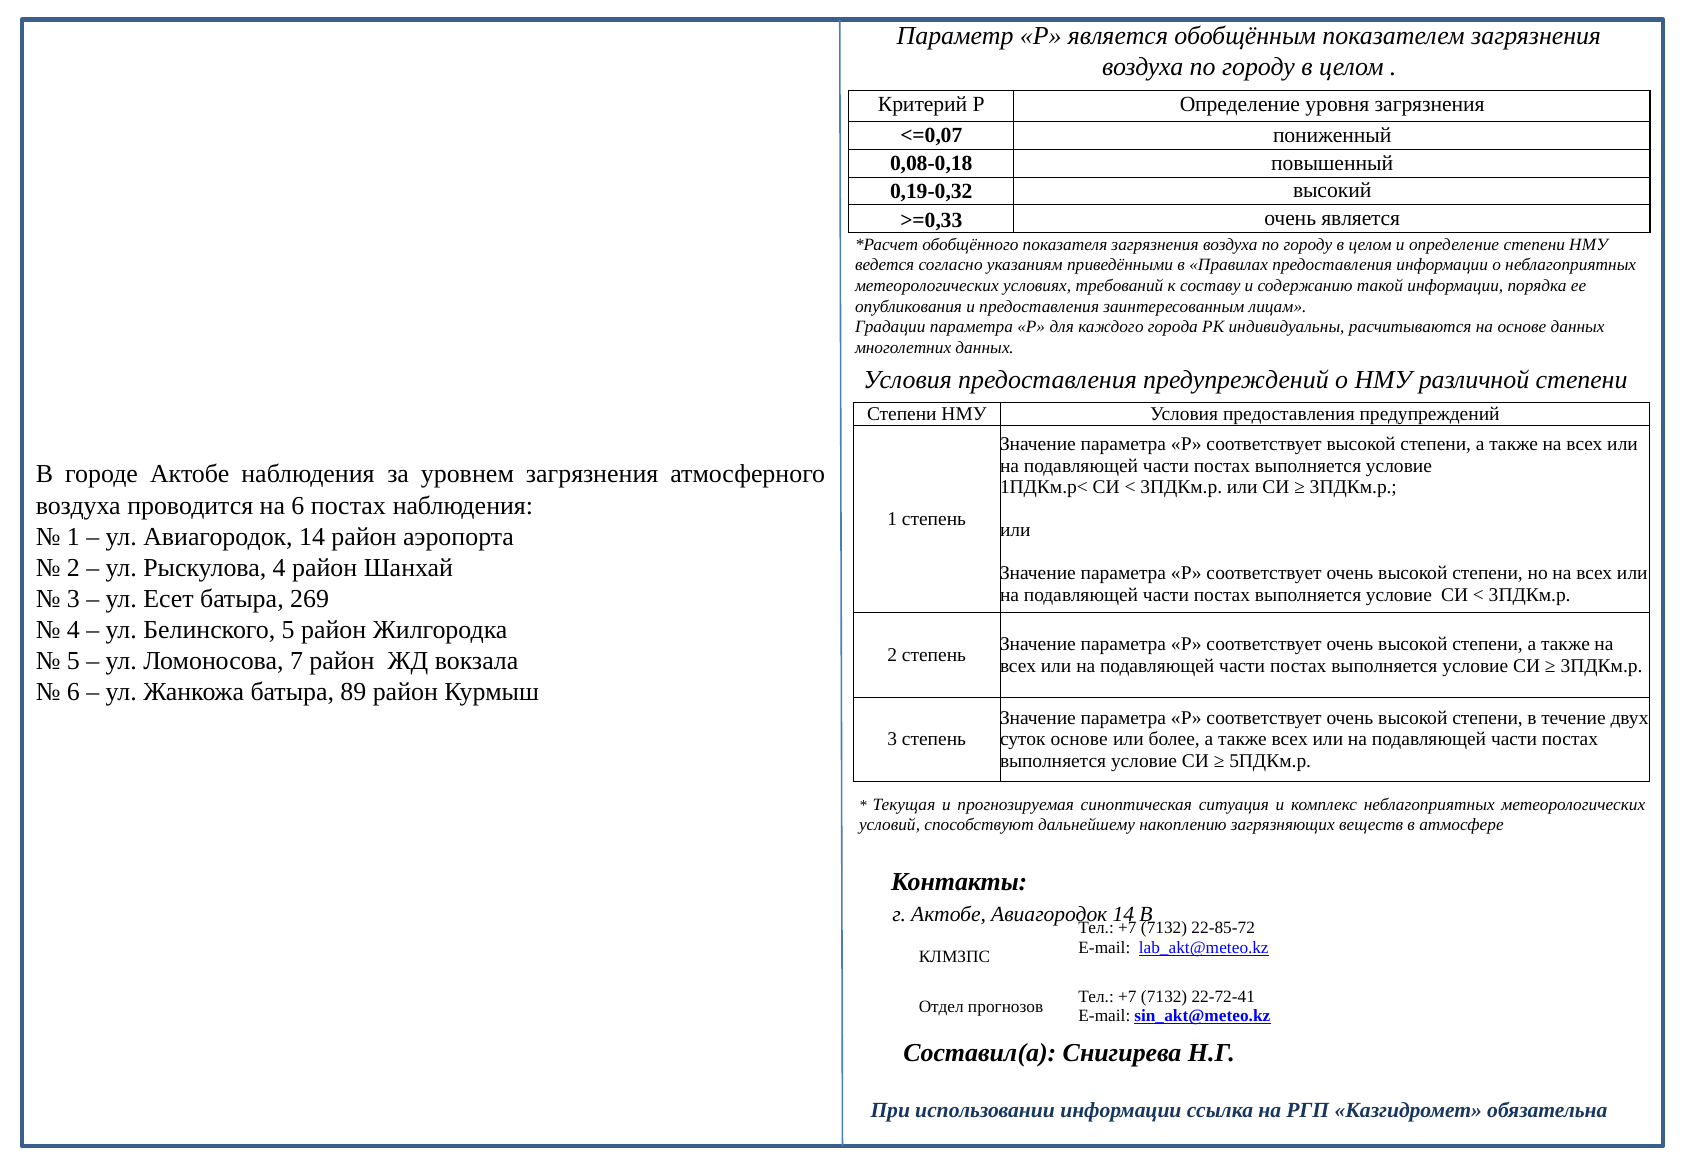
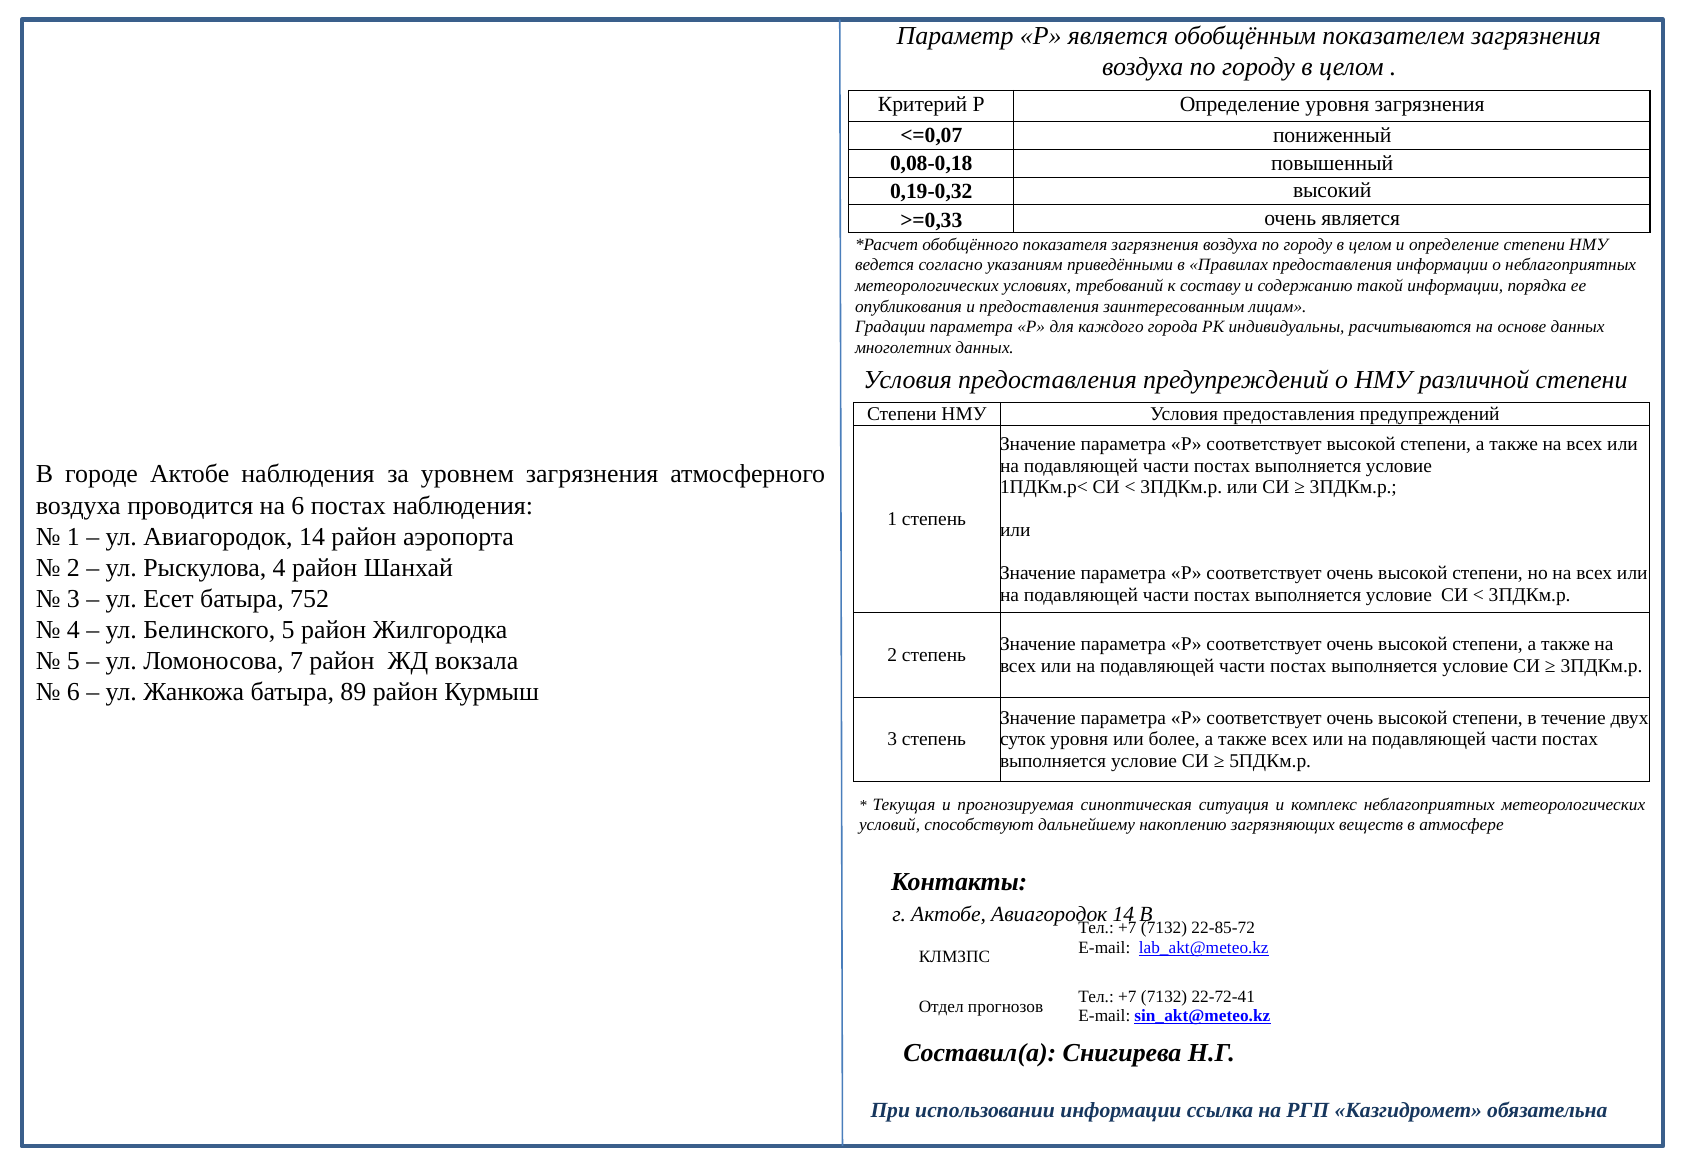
269: 269 -> 752 (310, 599)
суток основе: основе -> уровня (1079, 740)
